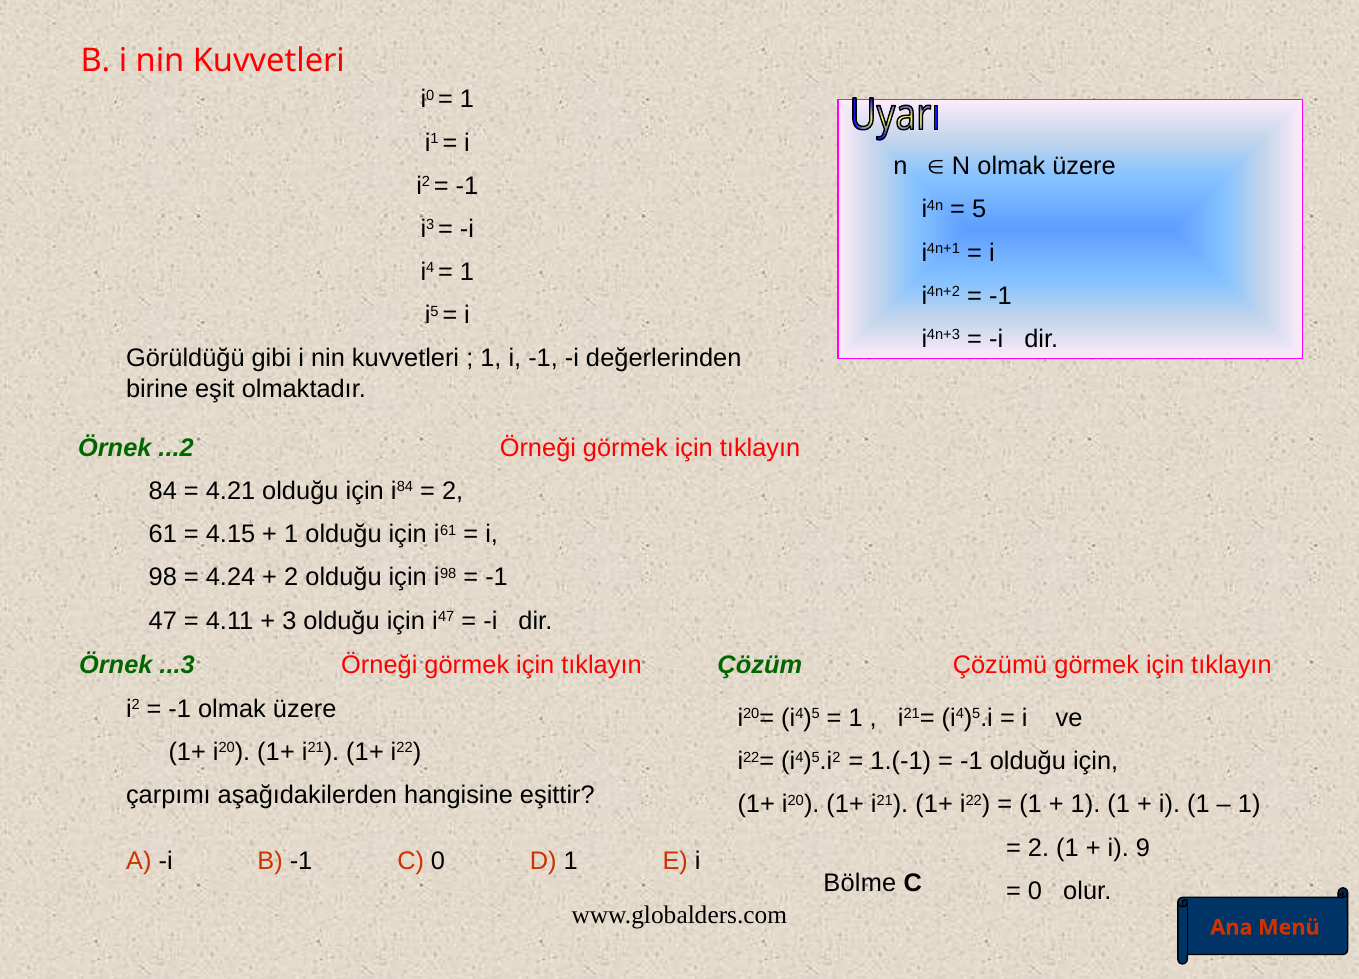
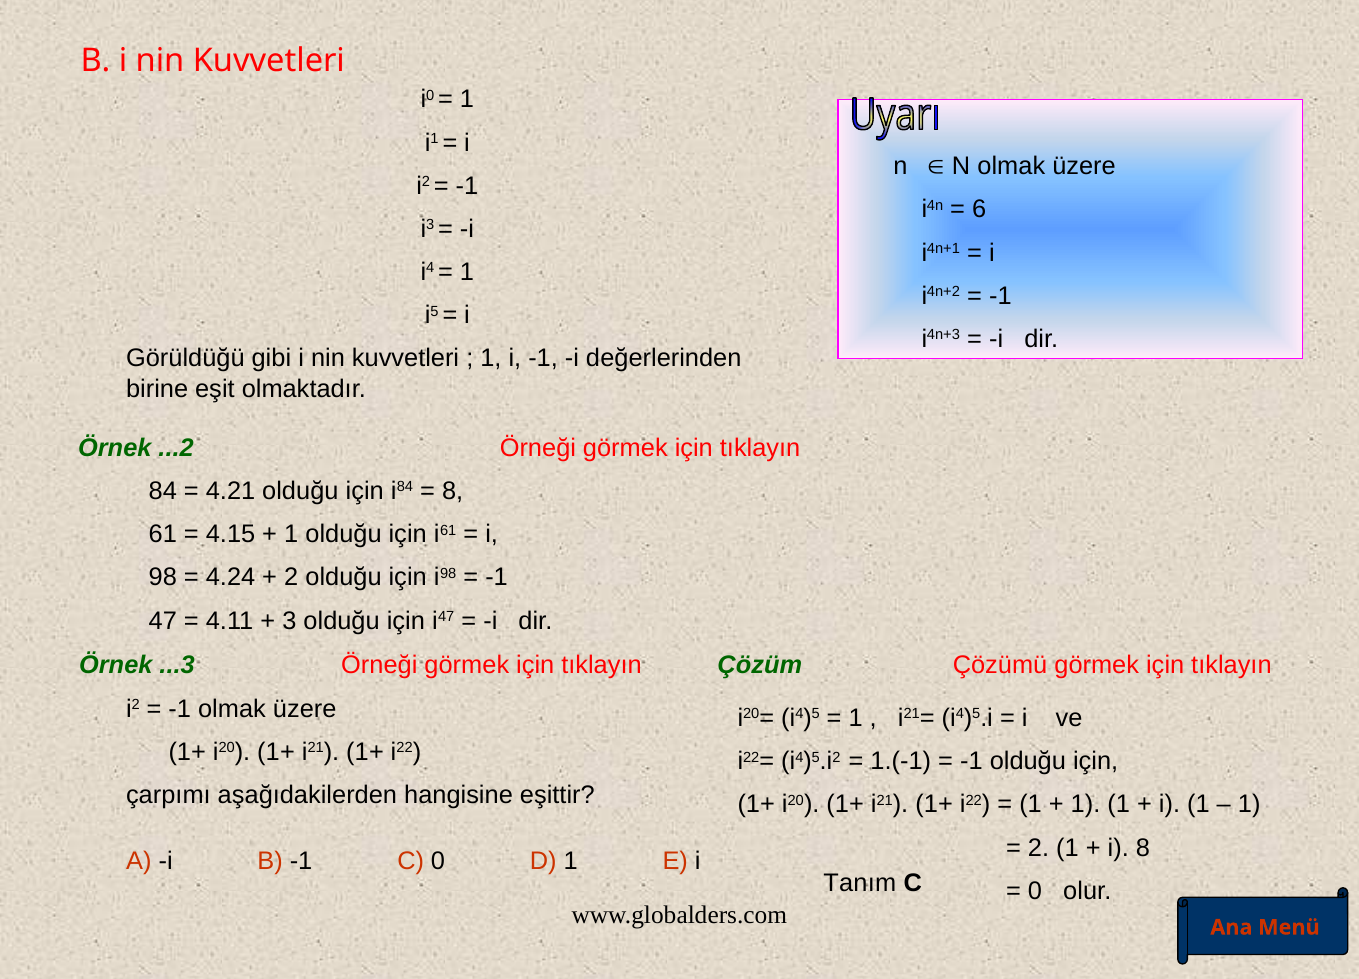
5: 5 -> 6 (979, 209)
2: 2 -> 8 (453, 491)
i 9: 9 -> 8 (1143, 847)
Bölme: Bölme -> Tanım (860, 882)
